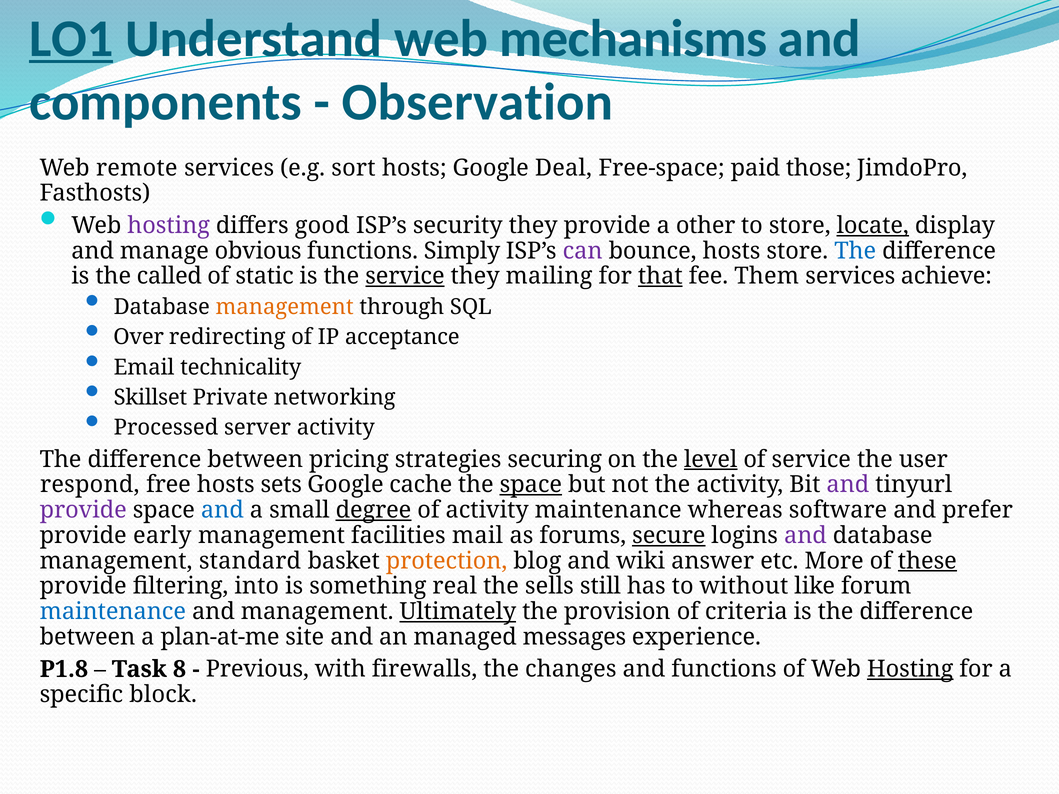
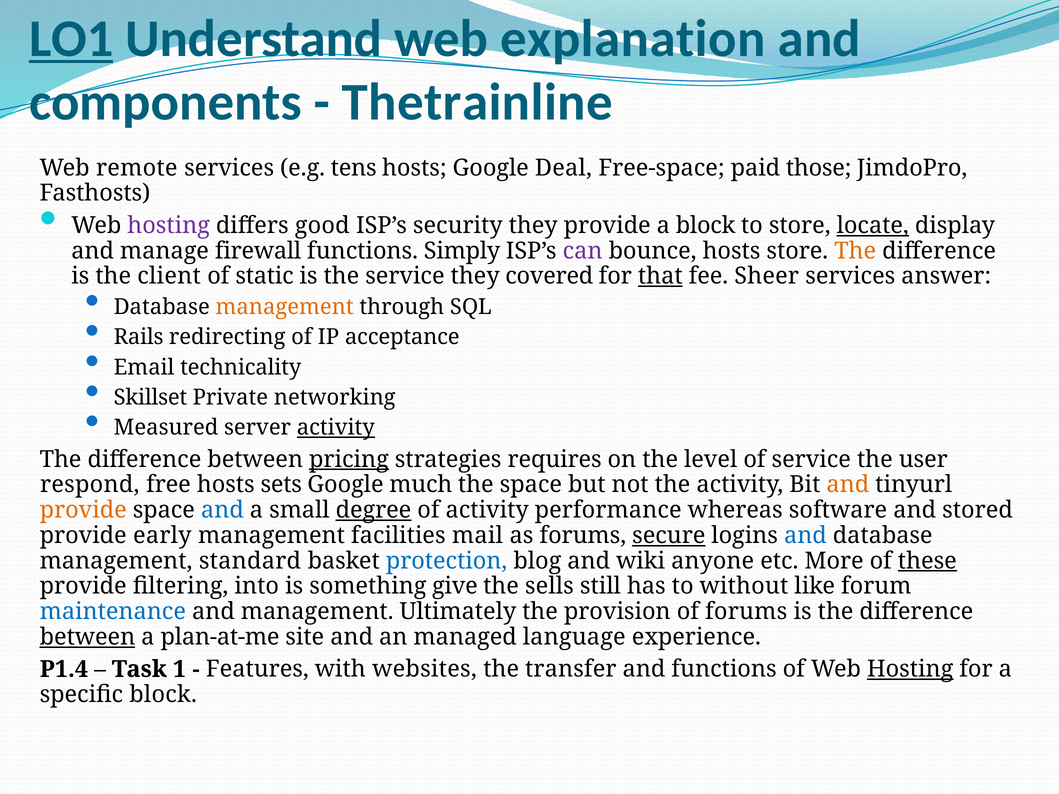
mechanisms: mechanisms -> explanation (633, 39)
Observation: Observation -> Thetrainline (477, 102)
sort: sort -> tens (354, 168)
a other: other -> block (706, 226)
obvious: obvious -> firewall (258, 251)
The colour: blue -> orange (855, 251)
called: called -> client (169, 276)
service underline: present -> none (405, 276)
mailing: mailing -> covered (549, 276)
Them: Them -> Sheer (767, 276)
achieve: achieve -> answer (946, 276)
Over: Over -> Rails (139, 337)
Processed: Processed -> Measured (166, 428)
activity underline: none -> present (336, 428)
pricing underline: none -> present (349, 459)
securing: securing -> requires (555, 459)
level underline: present -> none (711, 459)
cache: cache -> much (421, 485)
space underline: present -> none (531, 485)
and colour: purple -> orange (848, 485)
provide colour: purple -> orange (83, 510)
activity maintenance: maintenance -> performance (608, 510)
prefer: prefer -> stored (978, 510)
and colour: purple -> blue (805, 536)
protection colour: orange -> blue (447, 561)
answer: answer -> anyone (713, 561)
real: real -> give (455, 586)
Ultimately underline: present -> none (458, 612)
of criteria: criteria -> forums (746, 612)
between underline: none -> present (88, 637)
messages: messages -> language (574, 637)
P1.8: P1.8 -> P1.4 (64, 669)
8: 8 -> 1 (179, 669)
Previous: Previous -> Features (257, 669)
firewalls: firewalls -> websites (424, 669)
changes: changes -> transfer (571, 669)
